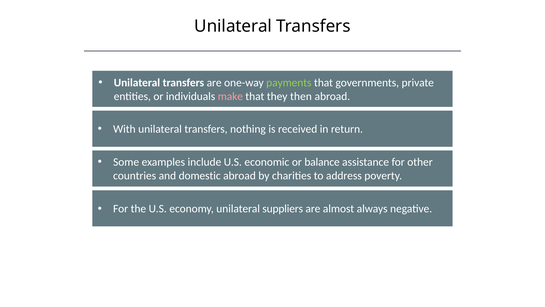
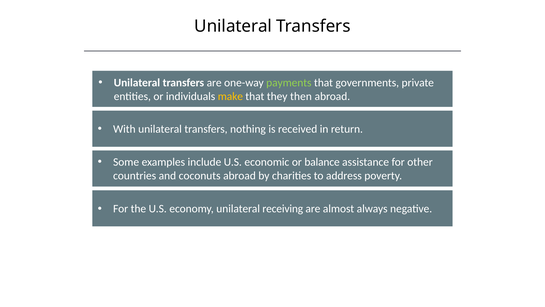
make colour: pink -> yellow (230, 96)
domestic: domestic -> coconuts (200, 176)
suppliers: suppliers -> receiving (283, 209)
